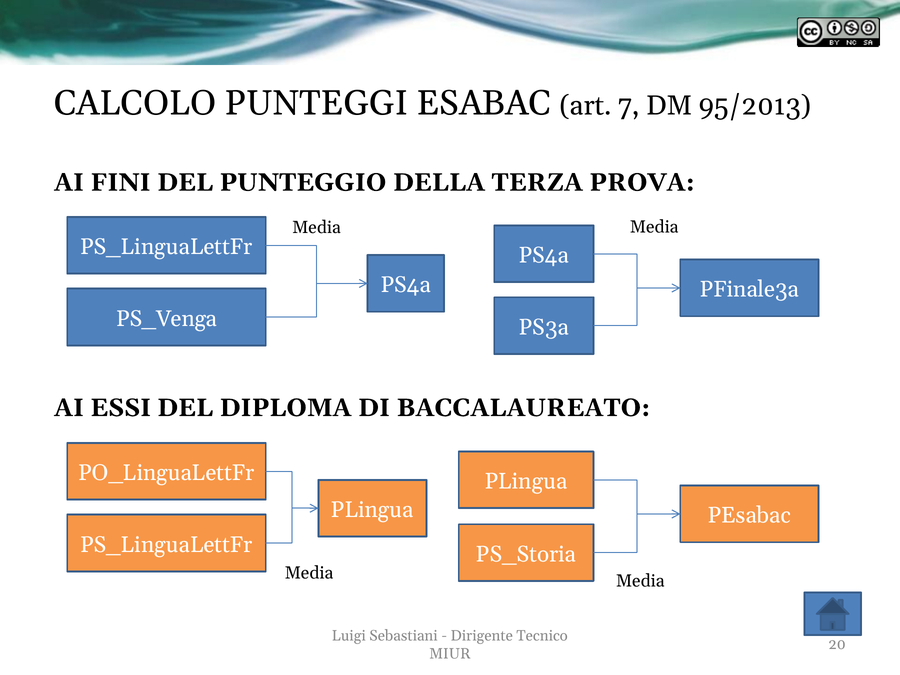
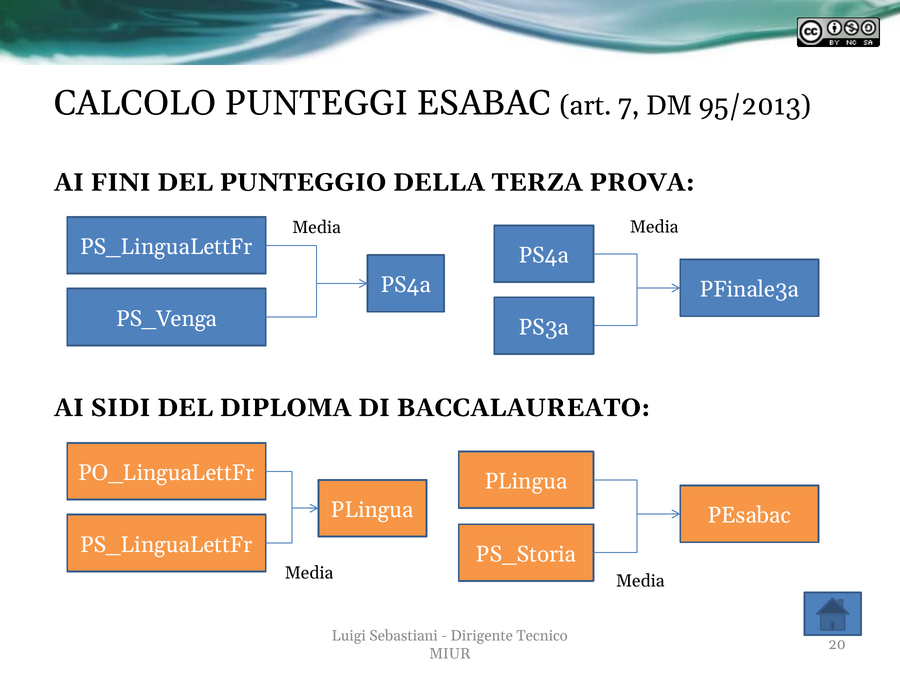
ESSI: ESSI -> SIDI (120, 408)
